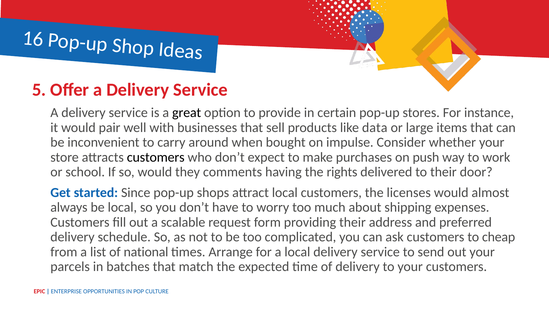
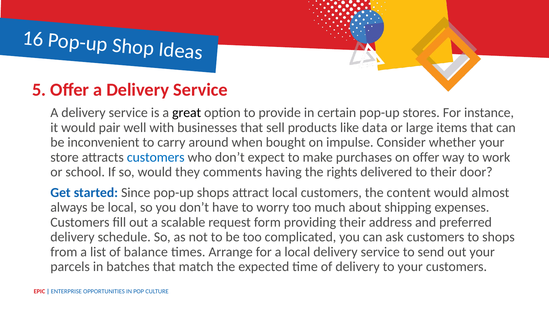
customers colour: black -> blue (156, 157)
on push: push -> offer (426, 157)
licenses: licenses -> content (409, 192)
to cheap: cheap -> shops (499, 237)
national: national -> balance (146, 252)
